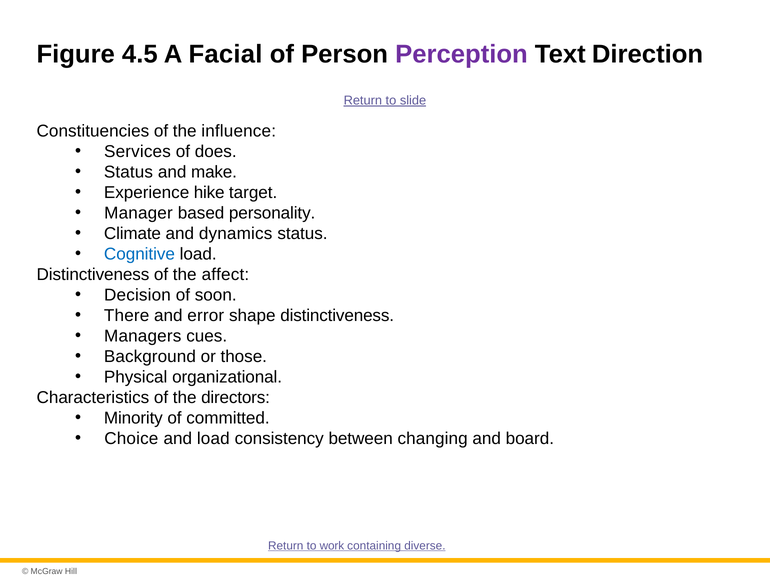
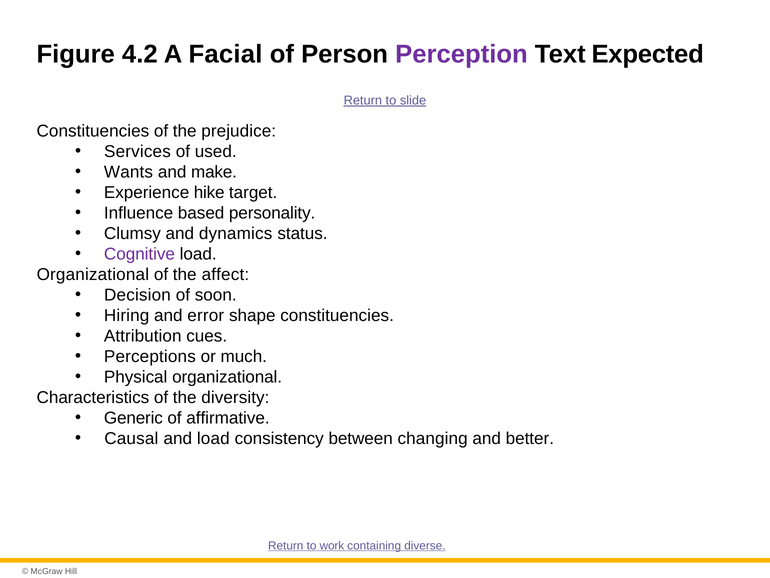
4.5: 4.5 -> 4.2 (140, 54)
Direction: Direction -> Expected (648, 54)
influence: influence -> prejudice (239, 131)
does: does -> used (216, 151)
Status: Status -> Wants (128, 172)
Manager: Manager -> Influence (139, 213)
Climate: Climate -> Clumsy (132, 233)
Cognitive colour: blue -> purple (139, 254)
Distinctiveness: Distinctiveness -> Organizational (93, 274)
There: There -> Hiring (127, 315)
shape distinctiveness: distinctiveness -> constituencies (337, 315)
Managers: Managers -> Attribution (143, 336)
Background: Background -> Perceptions (150, 356)
those: those -> much (244, 356)
directors: directors -> diversity (235, 397)
Minority: Minority -> Generic (133, 418)
committed: committed -> affirmative (228, 418)
Choice: Choice -> Causal (131, 438)
board: board -> better (530, 438)
